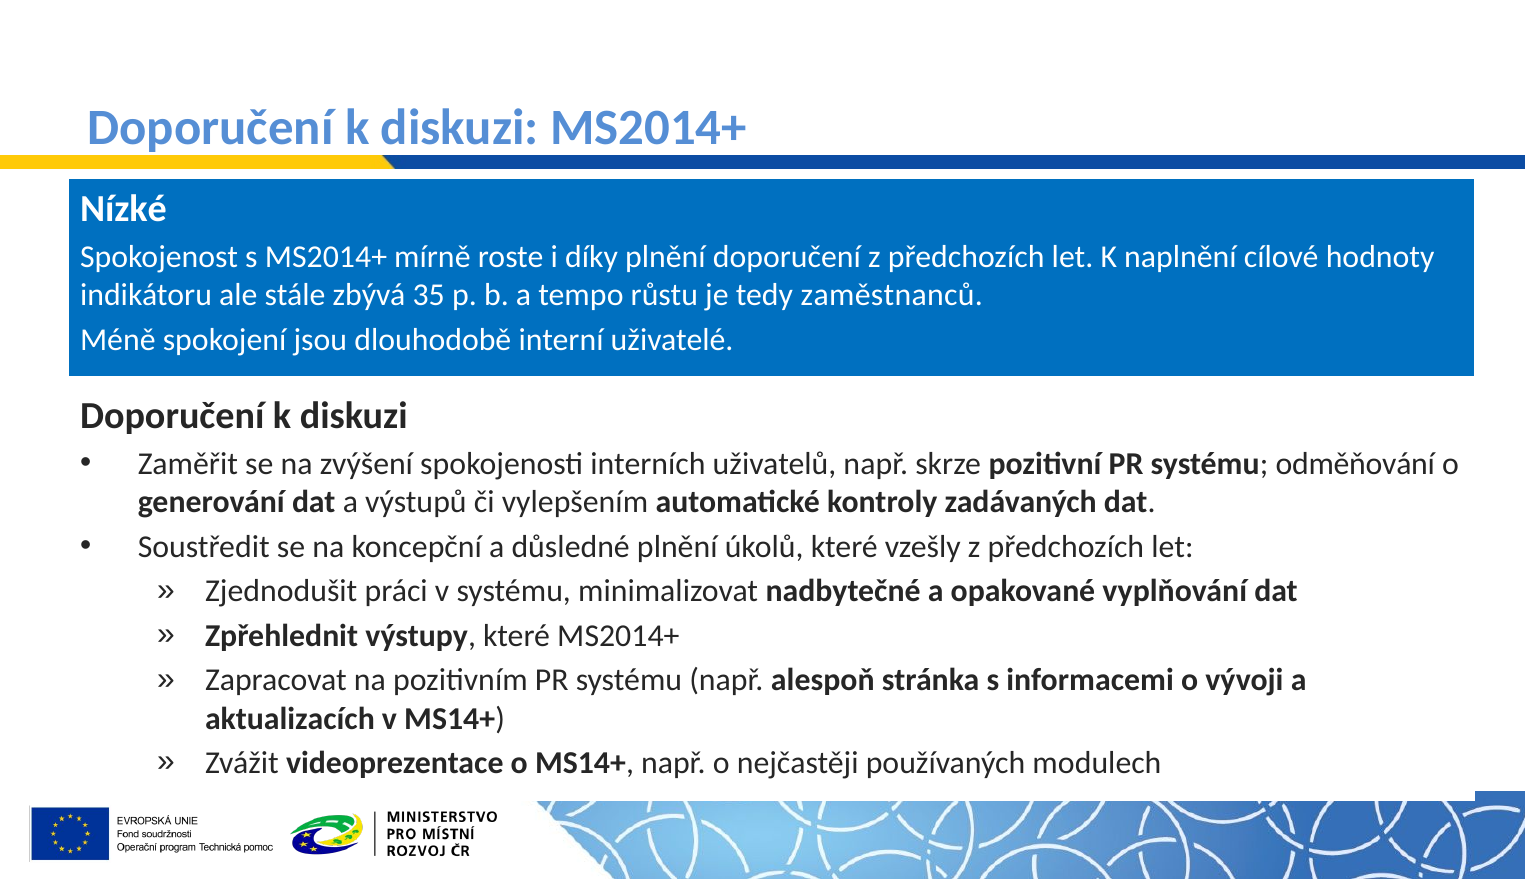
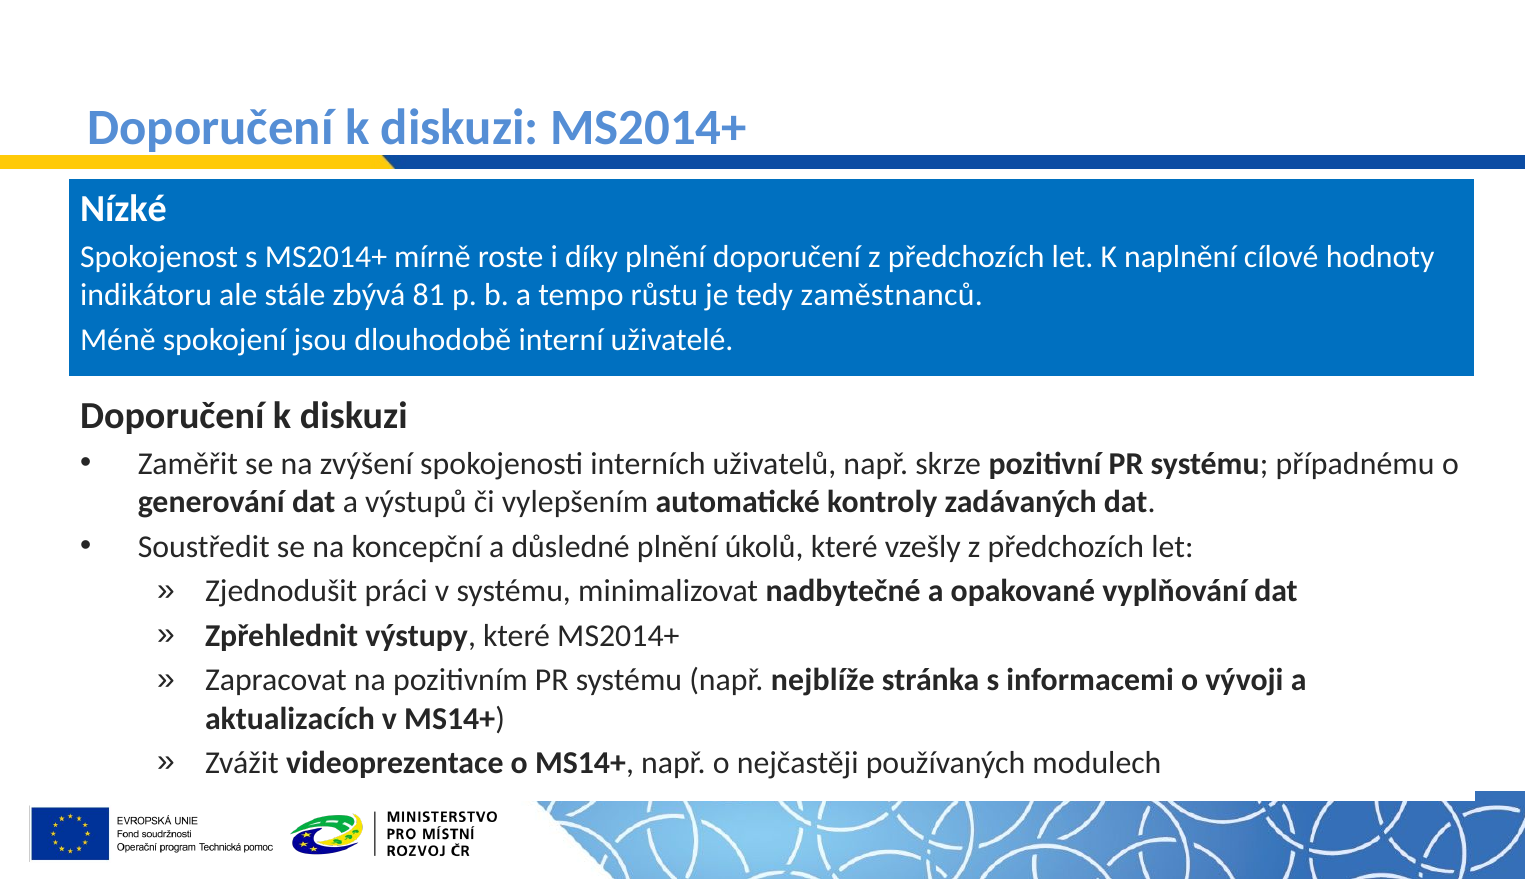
35: 35 -> 81 (429, 295)
odměňování: odměňování -> případnému (1355, 464)
alespoň: alespoň -> nejblíže (823, 680)
